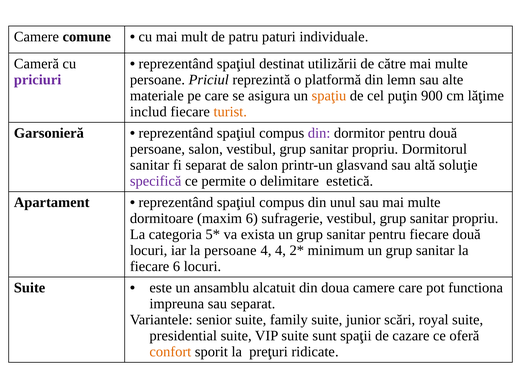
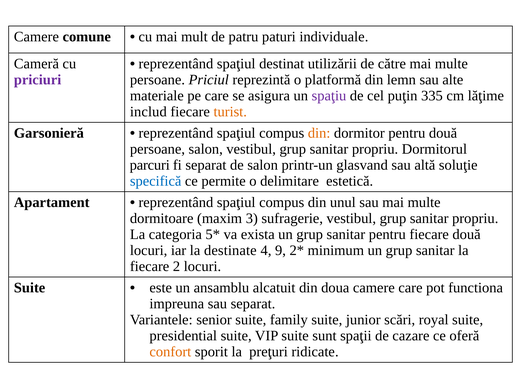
spaţiu colour: orange -> purple (329, 96)
900: 900 -> 335 (432, 96)
din colour: purple -> orange (319, 133)
sanitar: sanitar -> parcuri (150, 165)
specifică colour: purple -> blue (156, 181)
maxim 6: 6 -> 3 (252, 219)
la persoane: persoane -> destinate (230, 251)
4 4: 4 -> 9 (280, 251)
fiecare 6: 6 -> 2 (177, 267)
